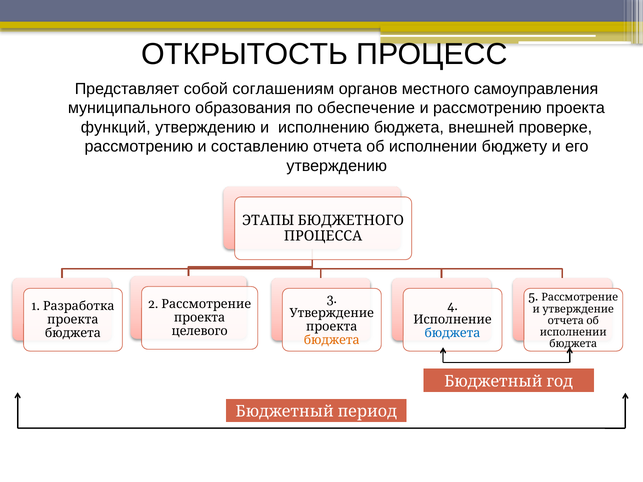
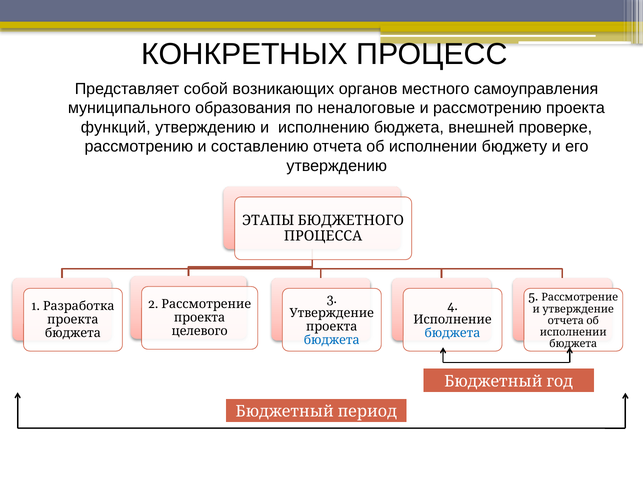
ОТКРЫТОСТЬ: ОТКРЫТОСТЬ -> КОНКРЕТНЫХ (245, 54)
соглашениям: соглашениям -> возникающих (283, 89)
обеспечение: обеспечение -> неналоговые (366, 108)
бюджета colour: orange -> blue (332, 340)
